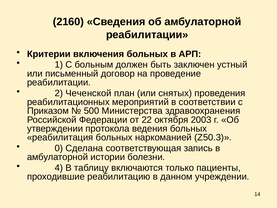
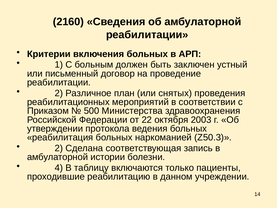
Чеченской: Чеченской -> Различное (88, 93)
0: 0 -> 2 (59, 148)
